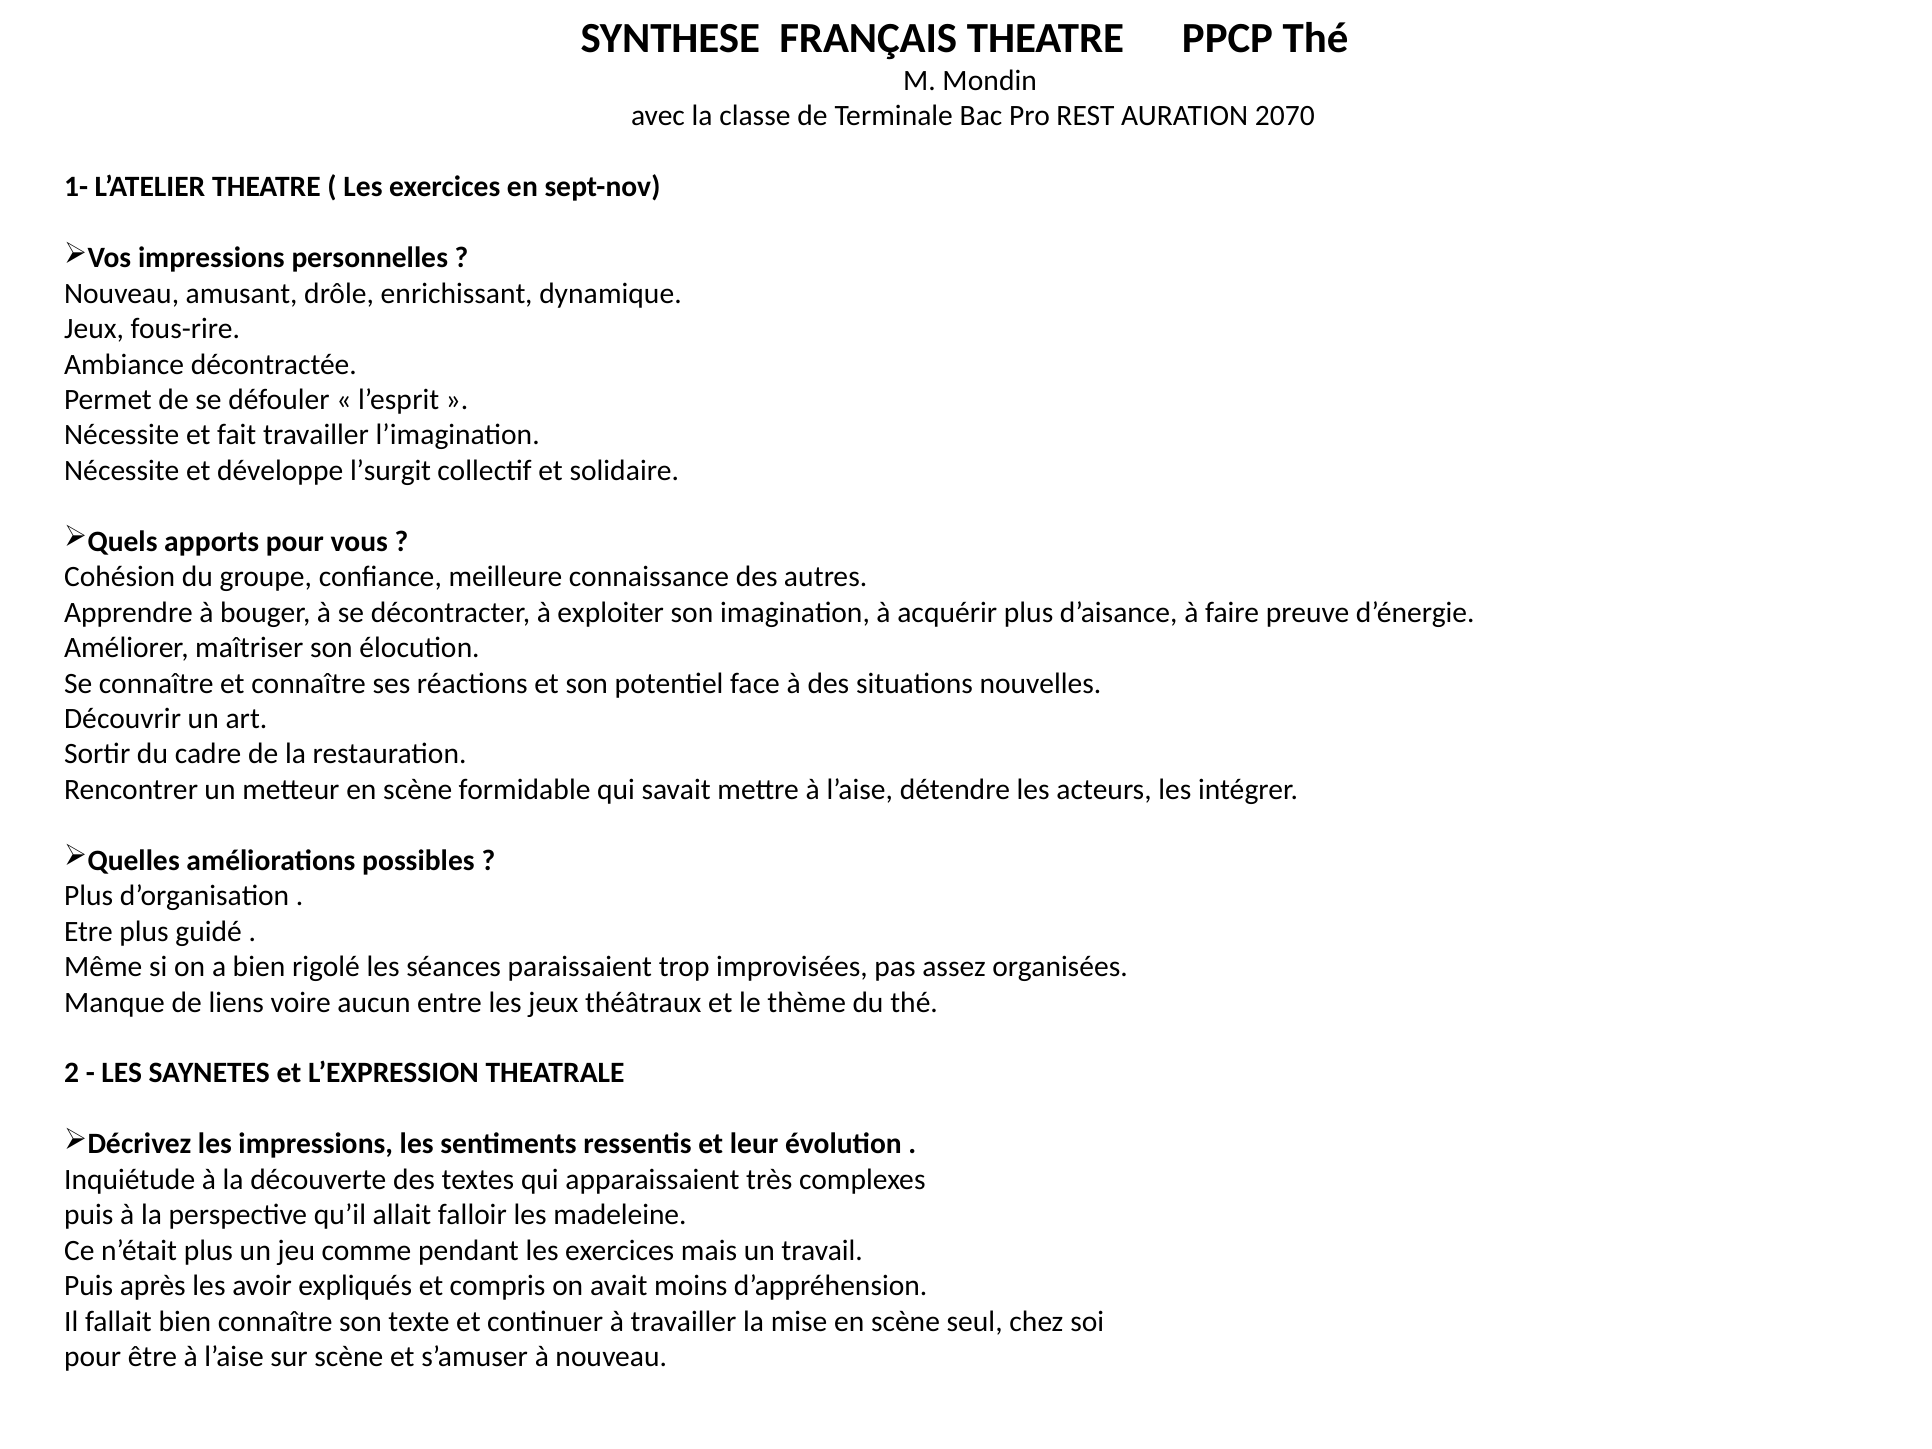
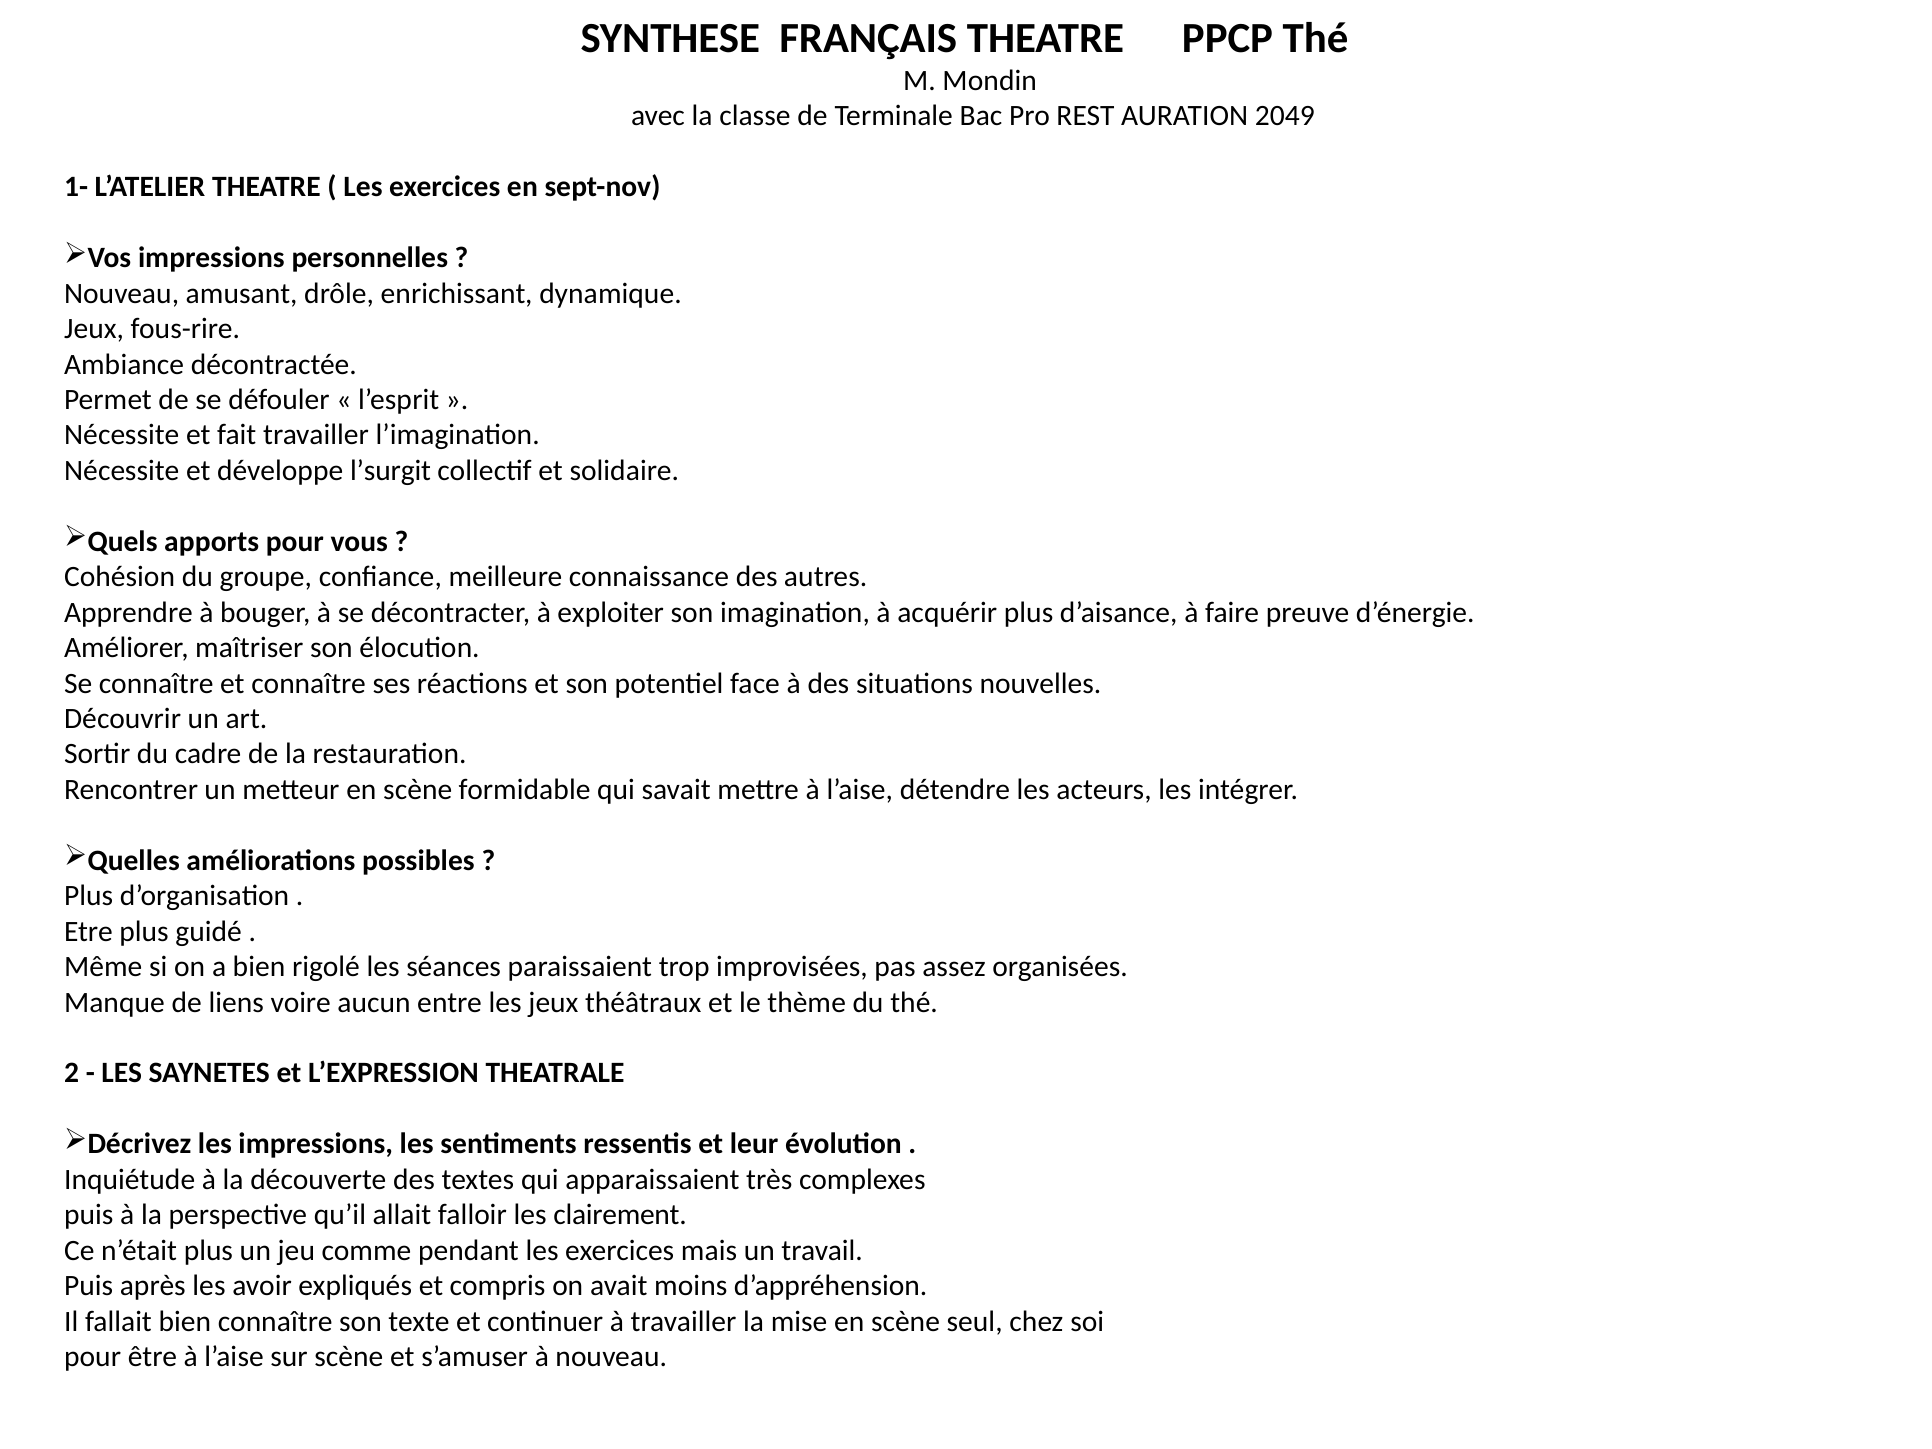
2070: 2070 -> 2049 (1285, 116)
madeleine: madeleine -> clairement (620, 1215)
